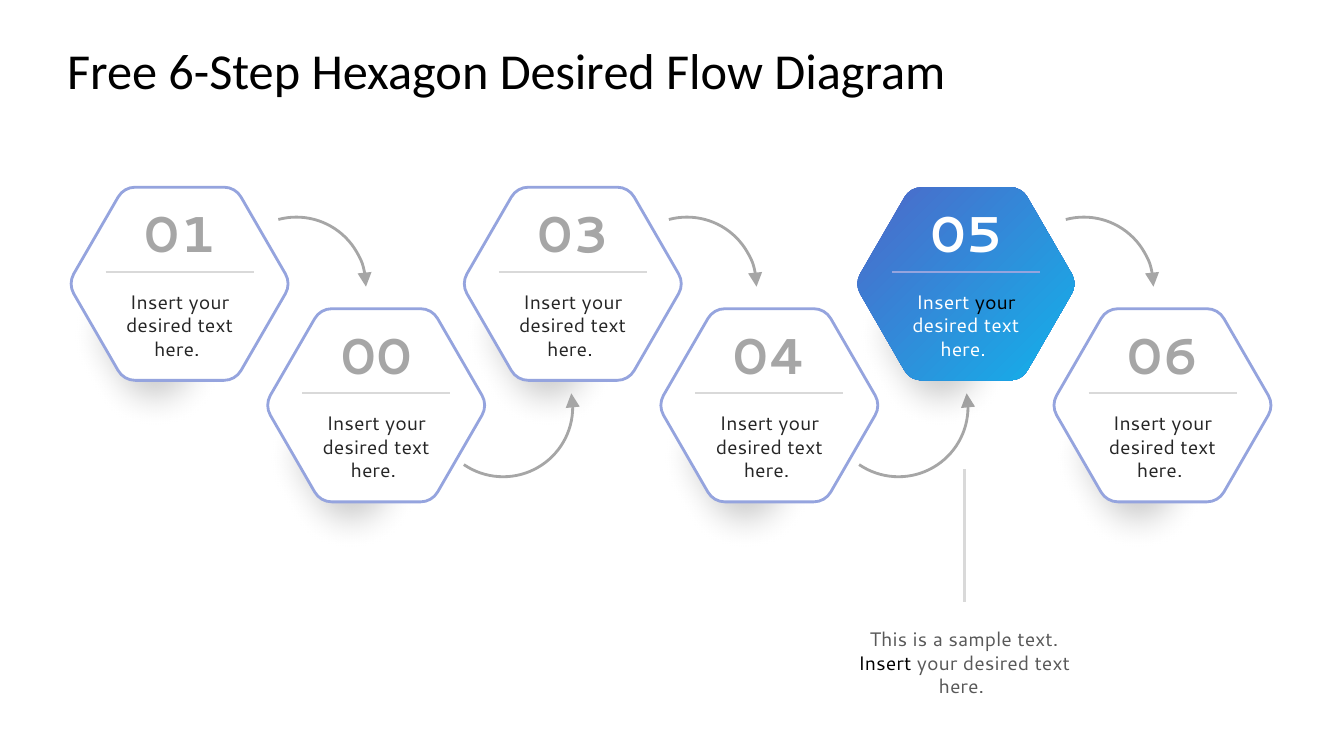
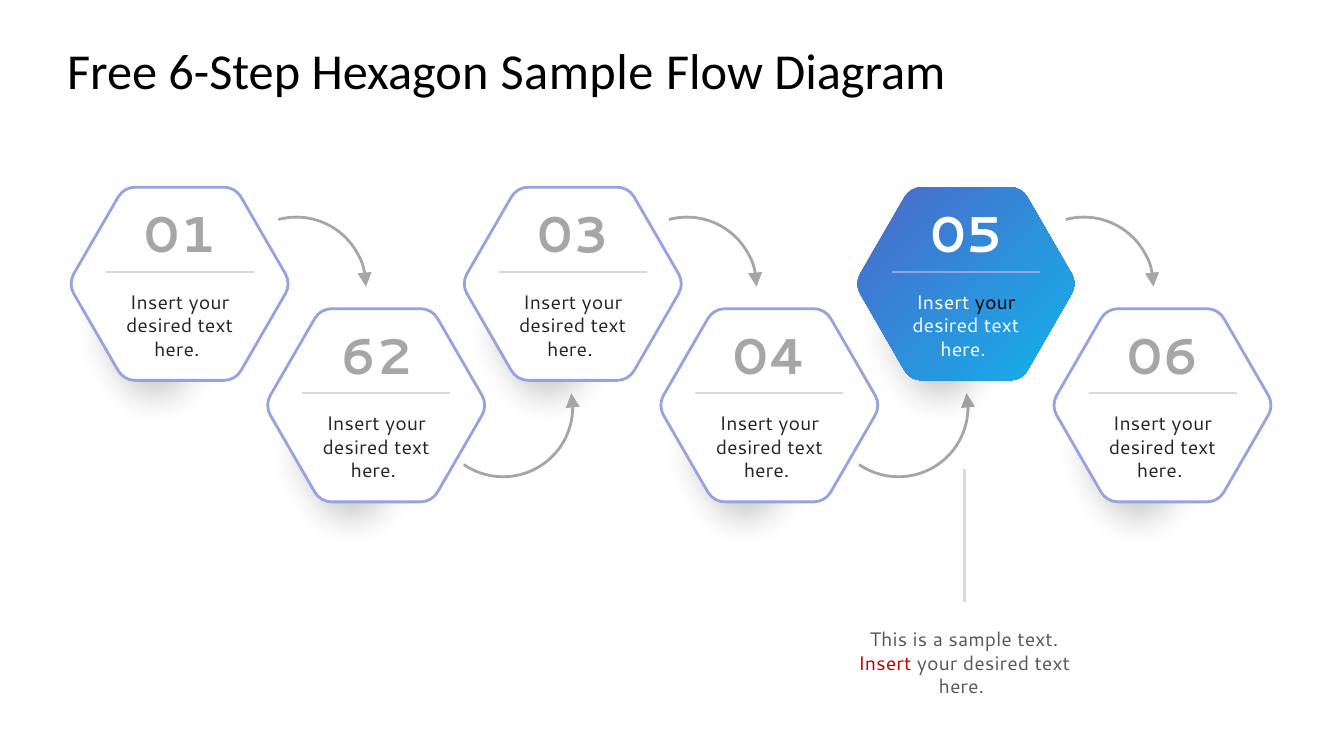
Hexagon Desired: Desired -> Sample (577, 73)
00: 00 -> 62 (376, 358)
Insert colour: black -> red (885, 664)
